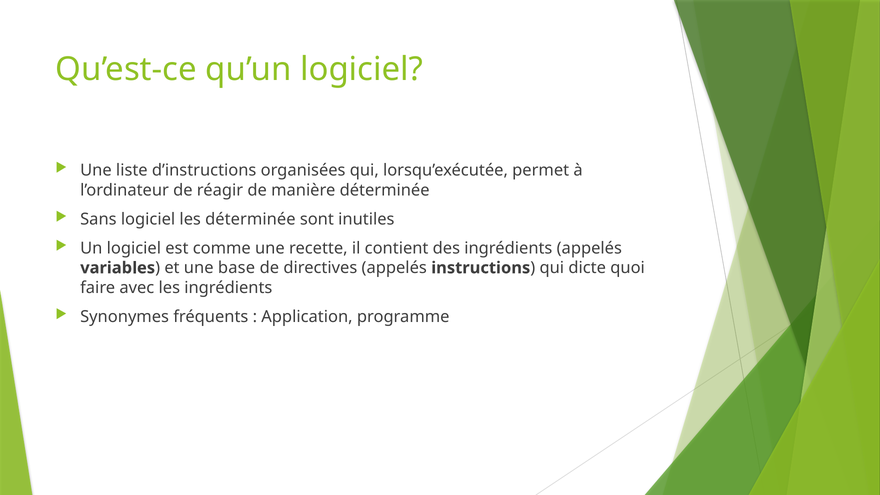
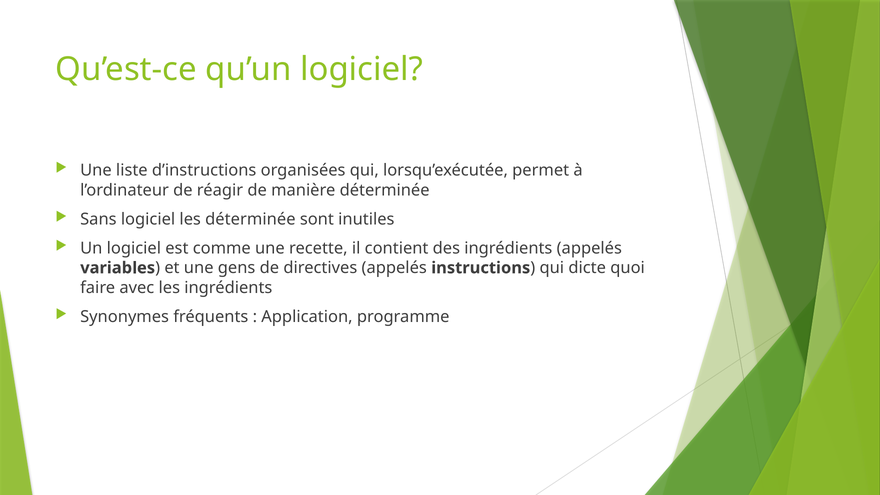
base: base -> gens (237, 268)
